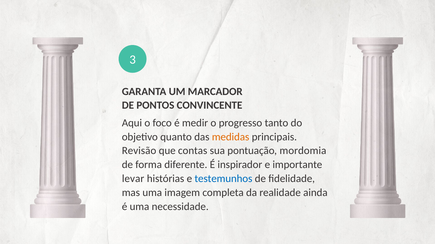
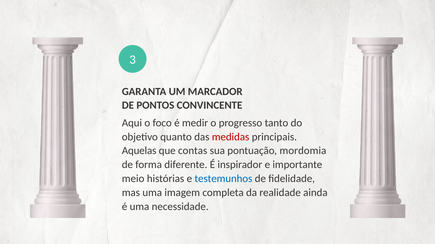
medidas colour: orange -> red (231, 137)
Revisão: Revisão -> Aquelas (139, 151)
levar: levar -> meio (133, 179)
